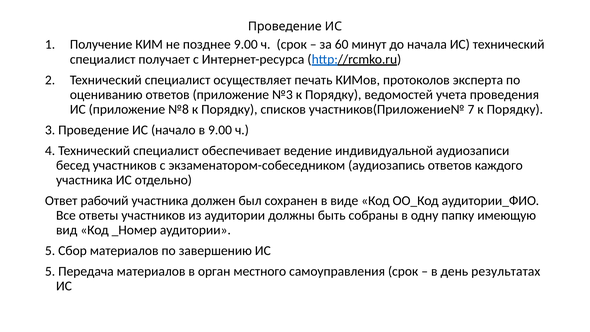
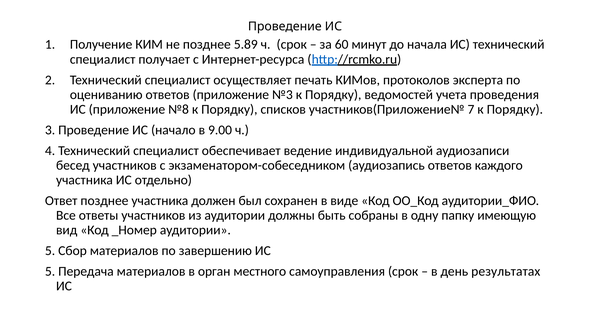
позднее 9.00: 9.00 -> 5.89 (246, 44)
Ответ рабочий: рабочий -> позднее (104, 201)
